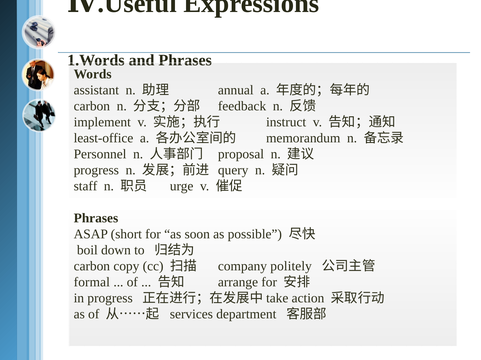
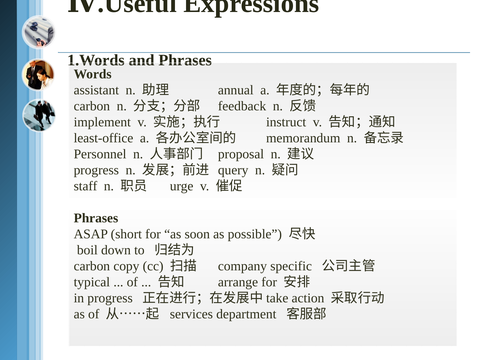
politely: politely -> specific (291, 267)
formal: formal -> typical (92, 283)
